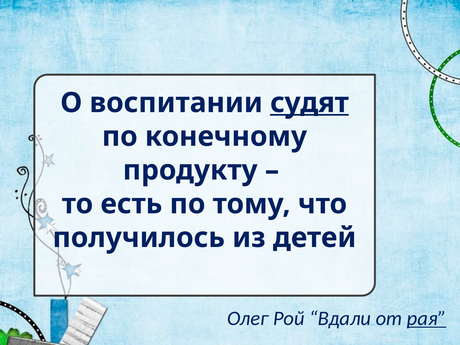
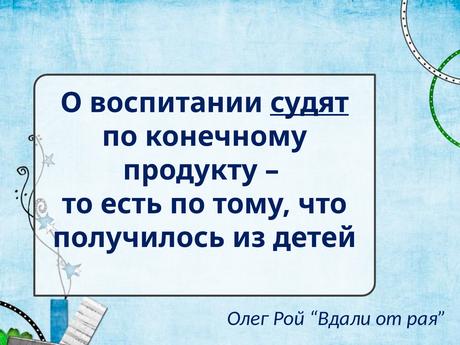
рая underline: present -> none (427, 318)
